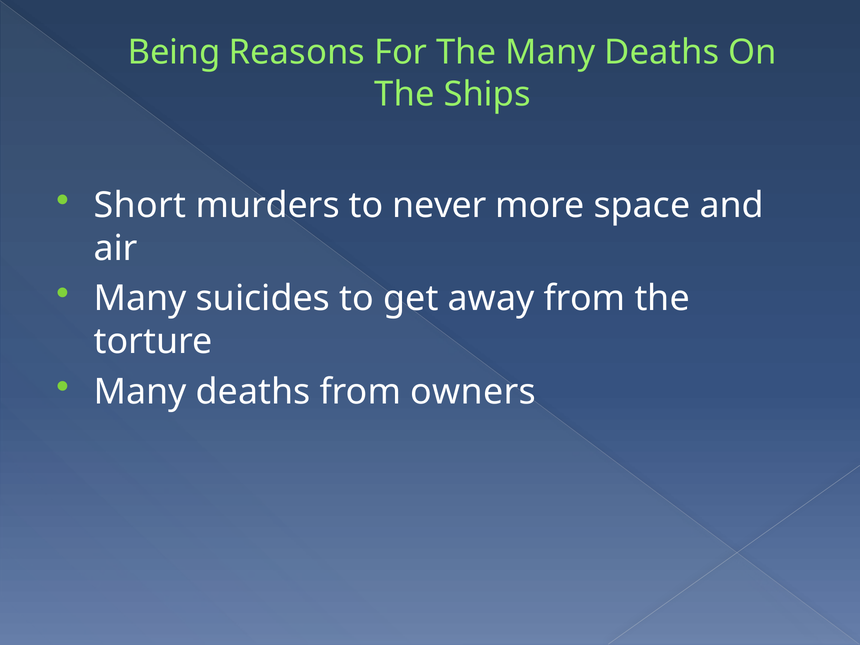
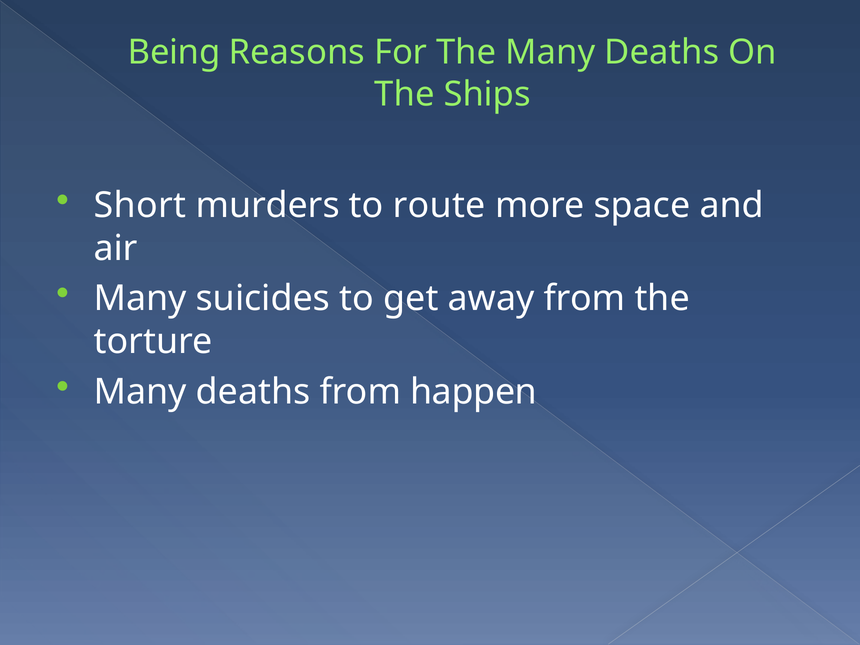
never: never -> route (439, 205)
owners: owners -> happen (474, 392)
